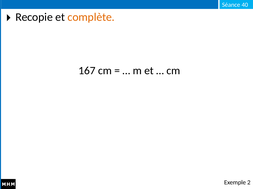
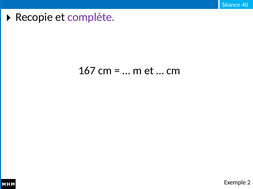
complète colour: orange -> purple (91, 17)
